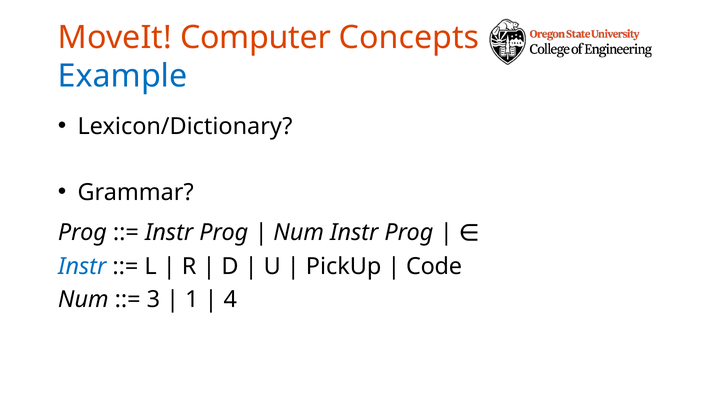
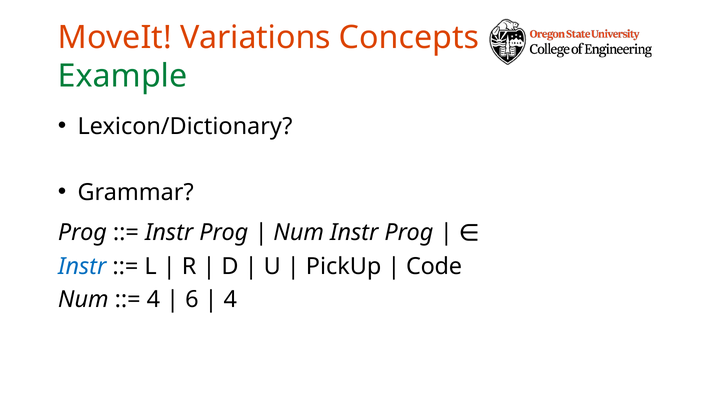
Computer: Computer -> Variations (255, 37)
Example colour: blue -> green (123, 76)
3: 3 -> 4 (153, 299)
1: 1 -> 6 (192, 299)
